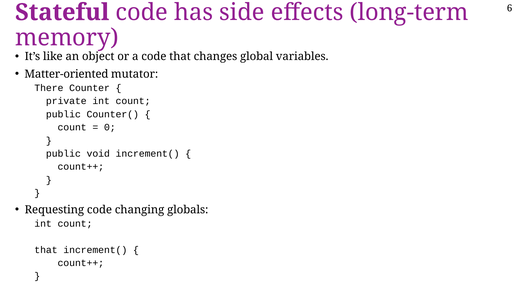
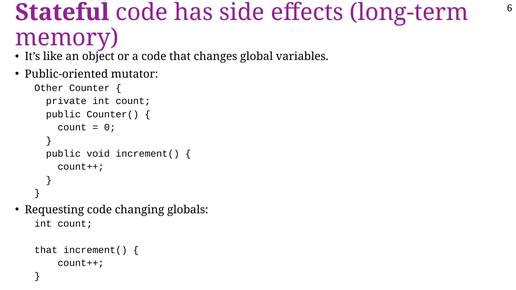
Matter-oriented: Matter-oriented -> Public-oriented (66, 74)
There: There -> Other (49, 88)
